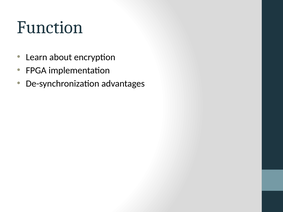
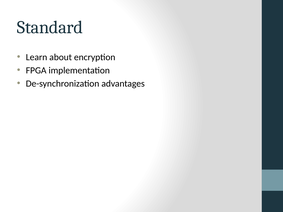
Function: Function -> Standard (50, 27)
